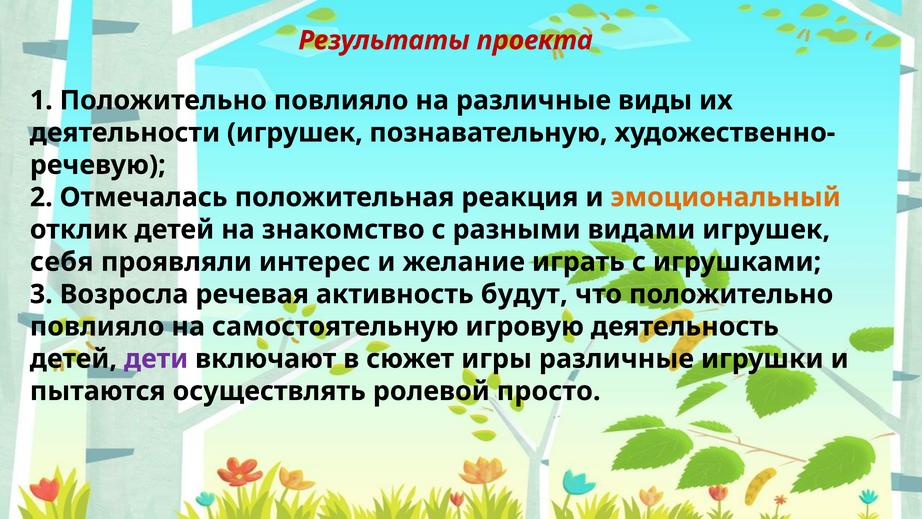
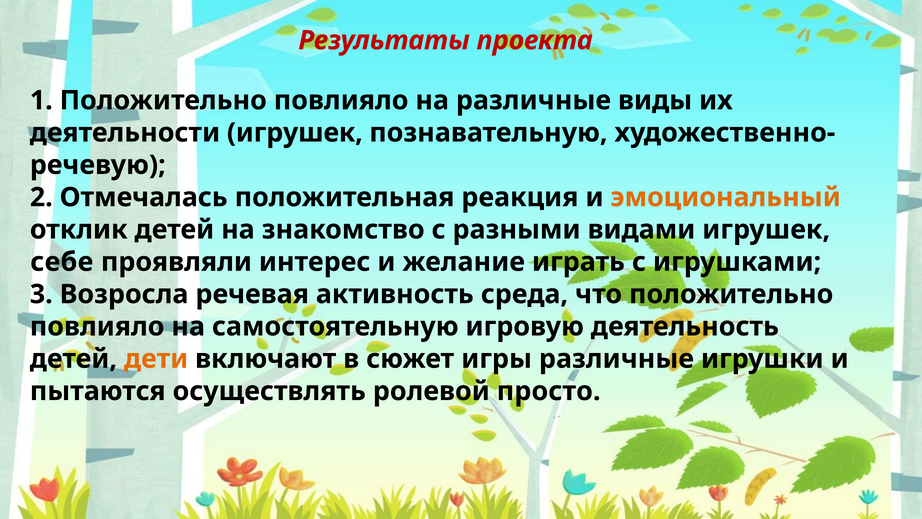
себя: себя -> себе (62, 262)
будут: будут -> среда (524, 294)
дети colour: purple -> orange (156, 359)
